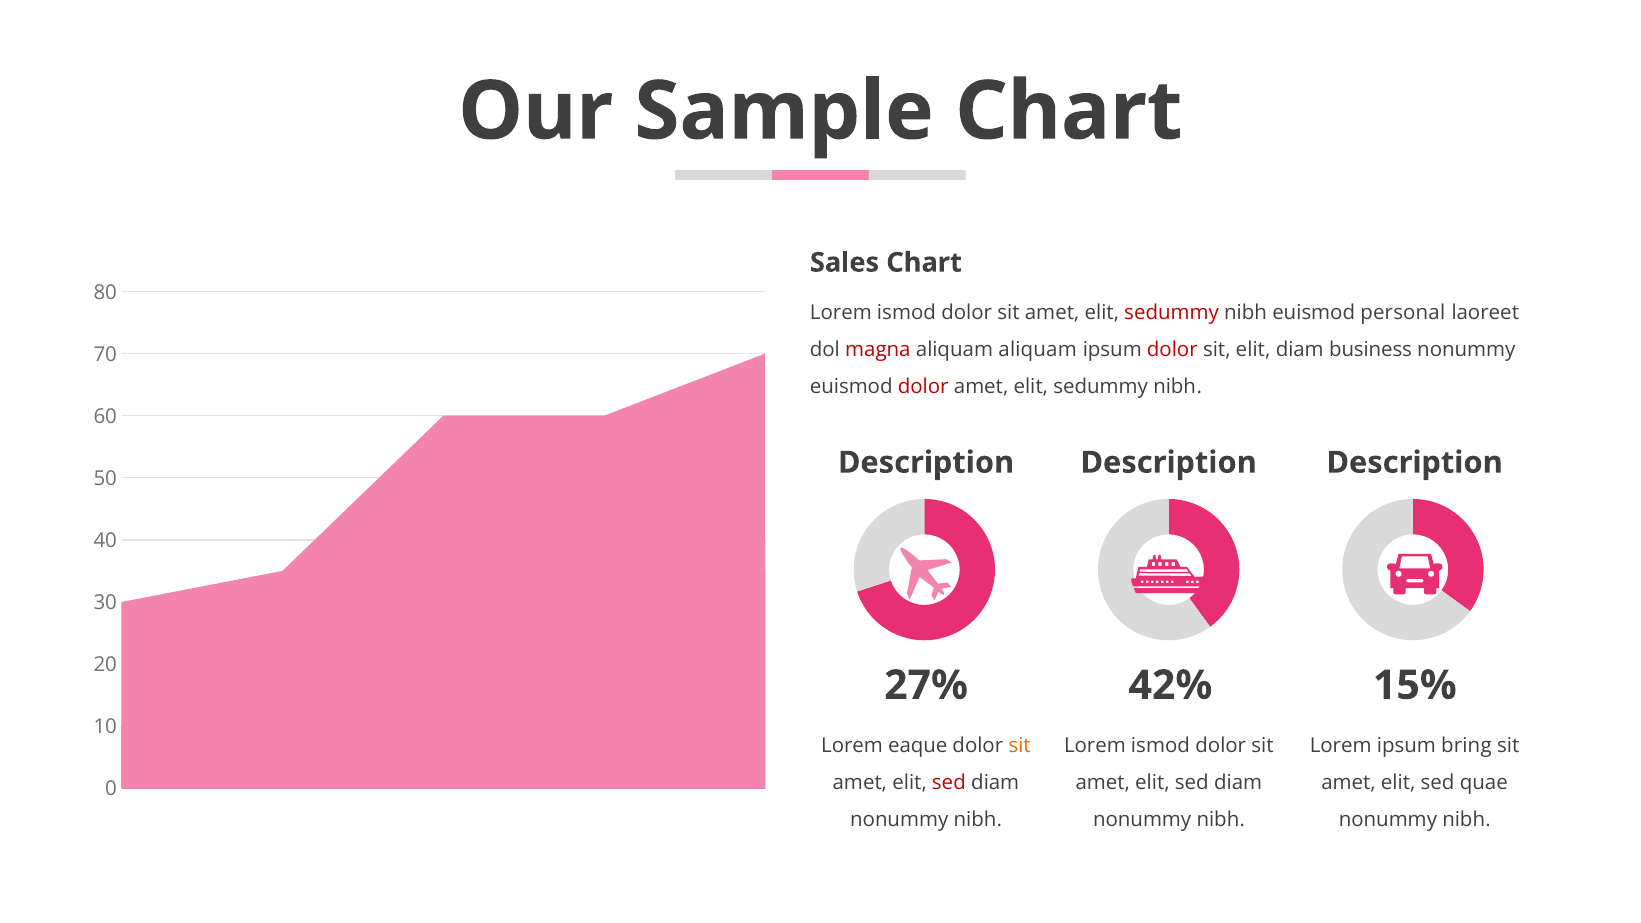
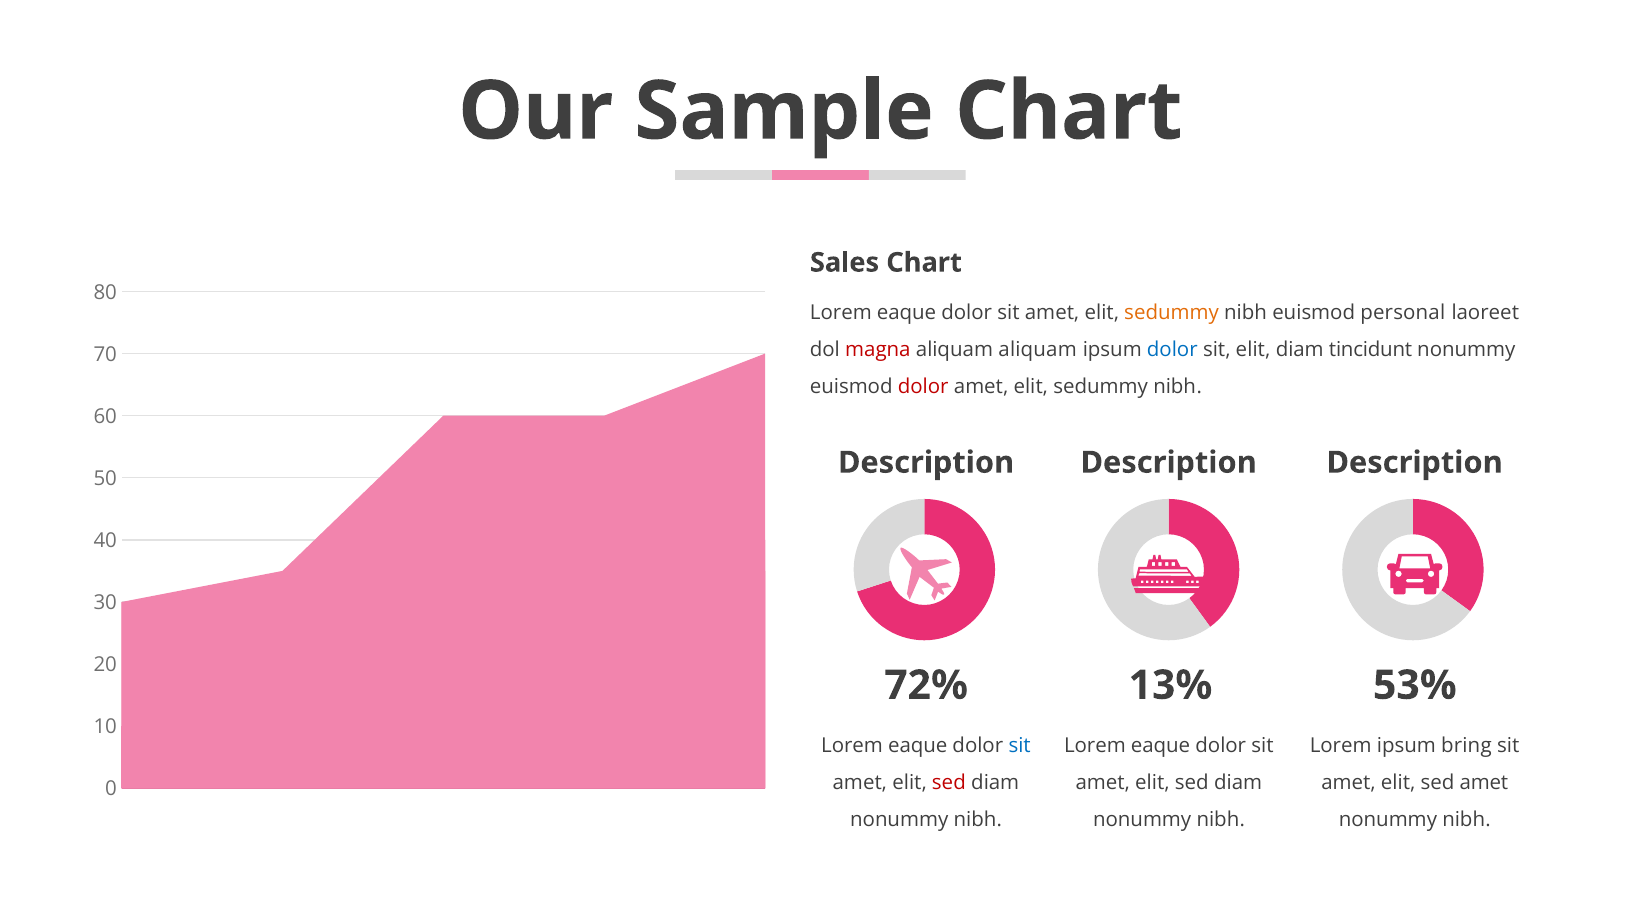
ismod: ismod -> eaque (907, 312)
sedummy colour: red -> orange (1172, 312)
dolor colour: red -> blue (1172, 349)
business: business -> tincidunt (1371, 349)
15%: 15% -> 53% (1415, 685)
27%: 27% -> 72% (926, 685)
42%: 42% -> 13% (1170, 685)
sit colour: orange -> blue (1020, 746)
ismod: ismod -> eaque (1161, 746)
sed quae: quae -> amet (1484, 783)
